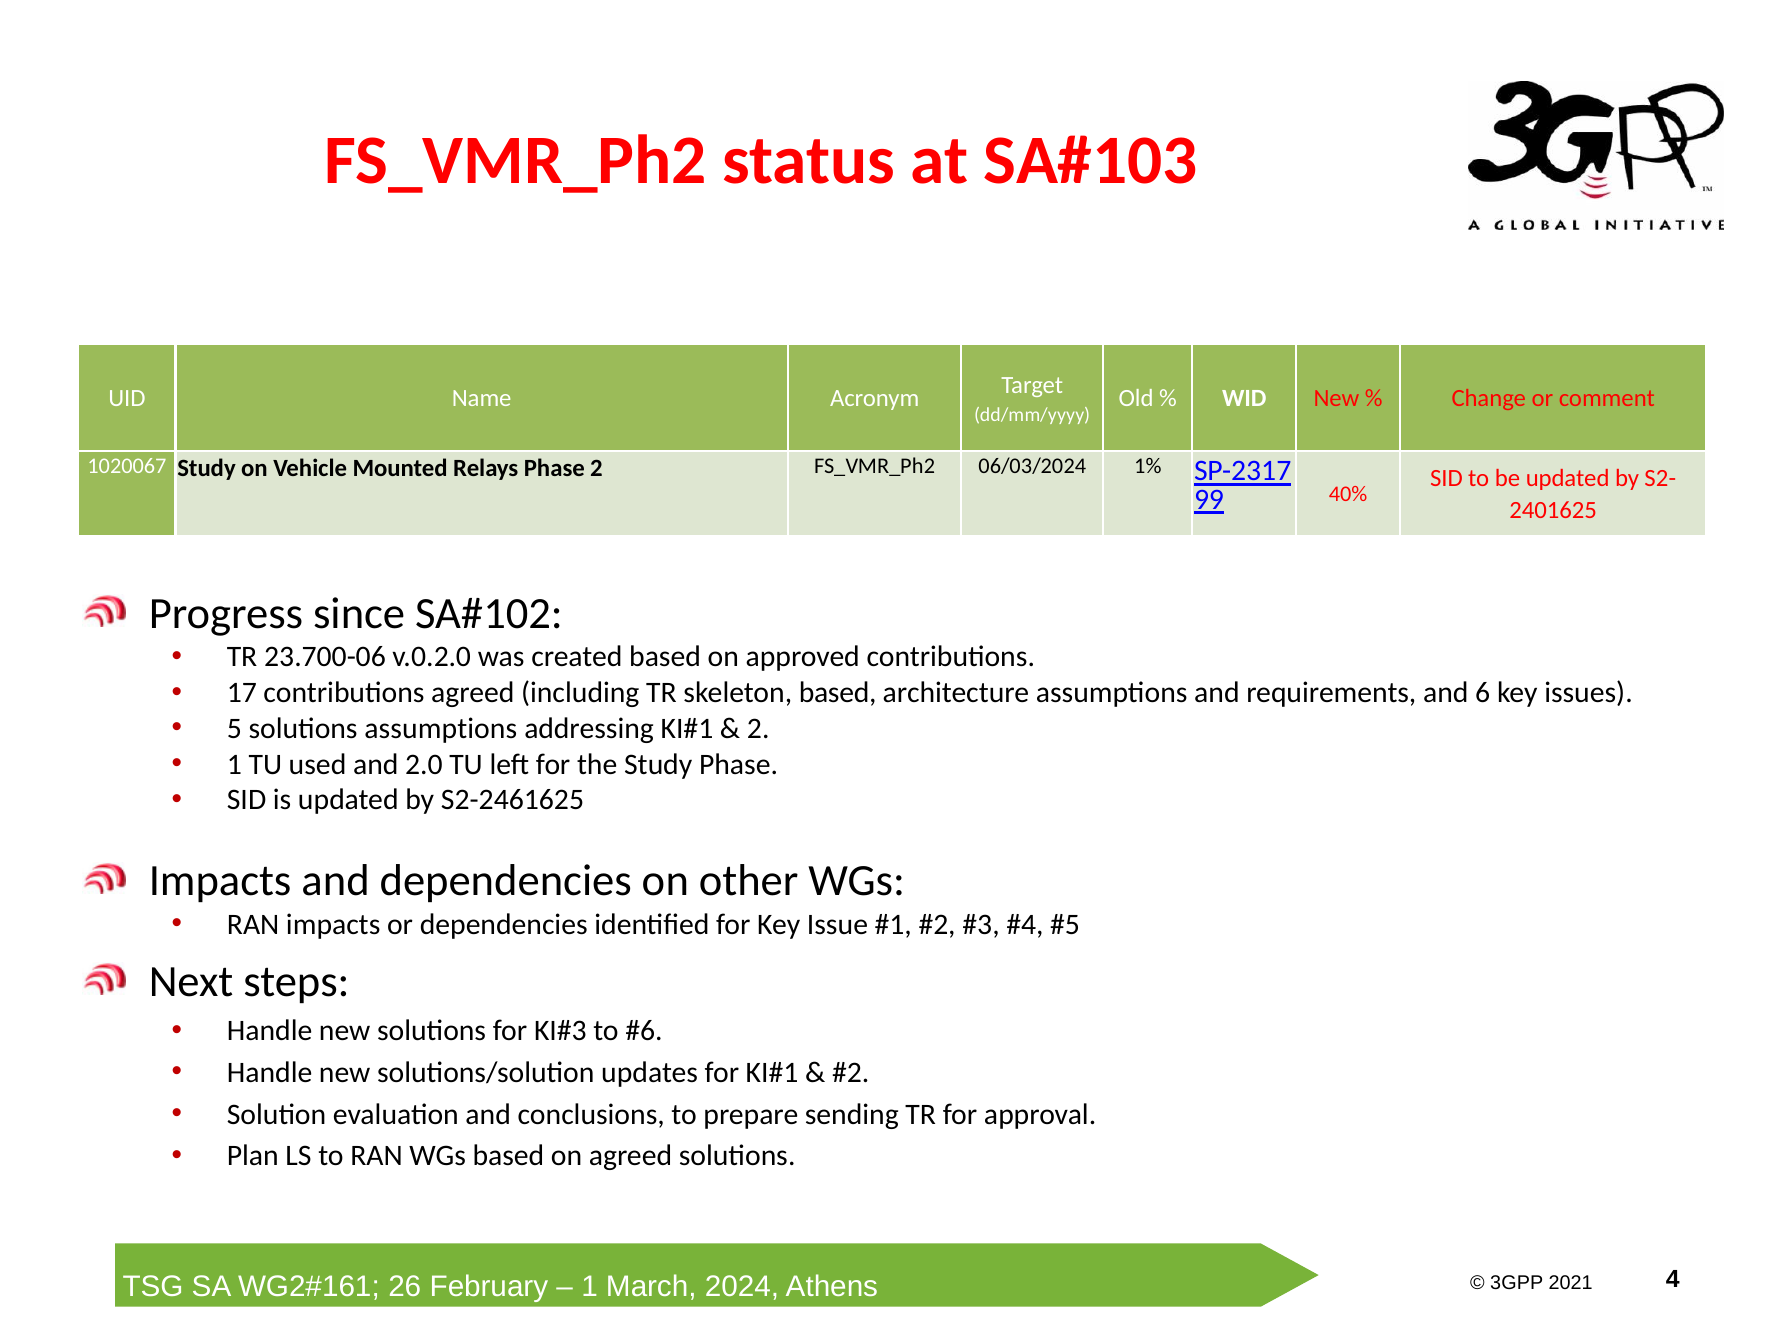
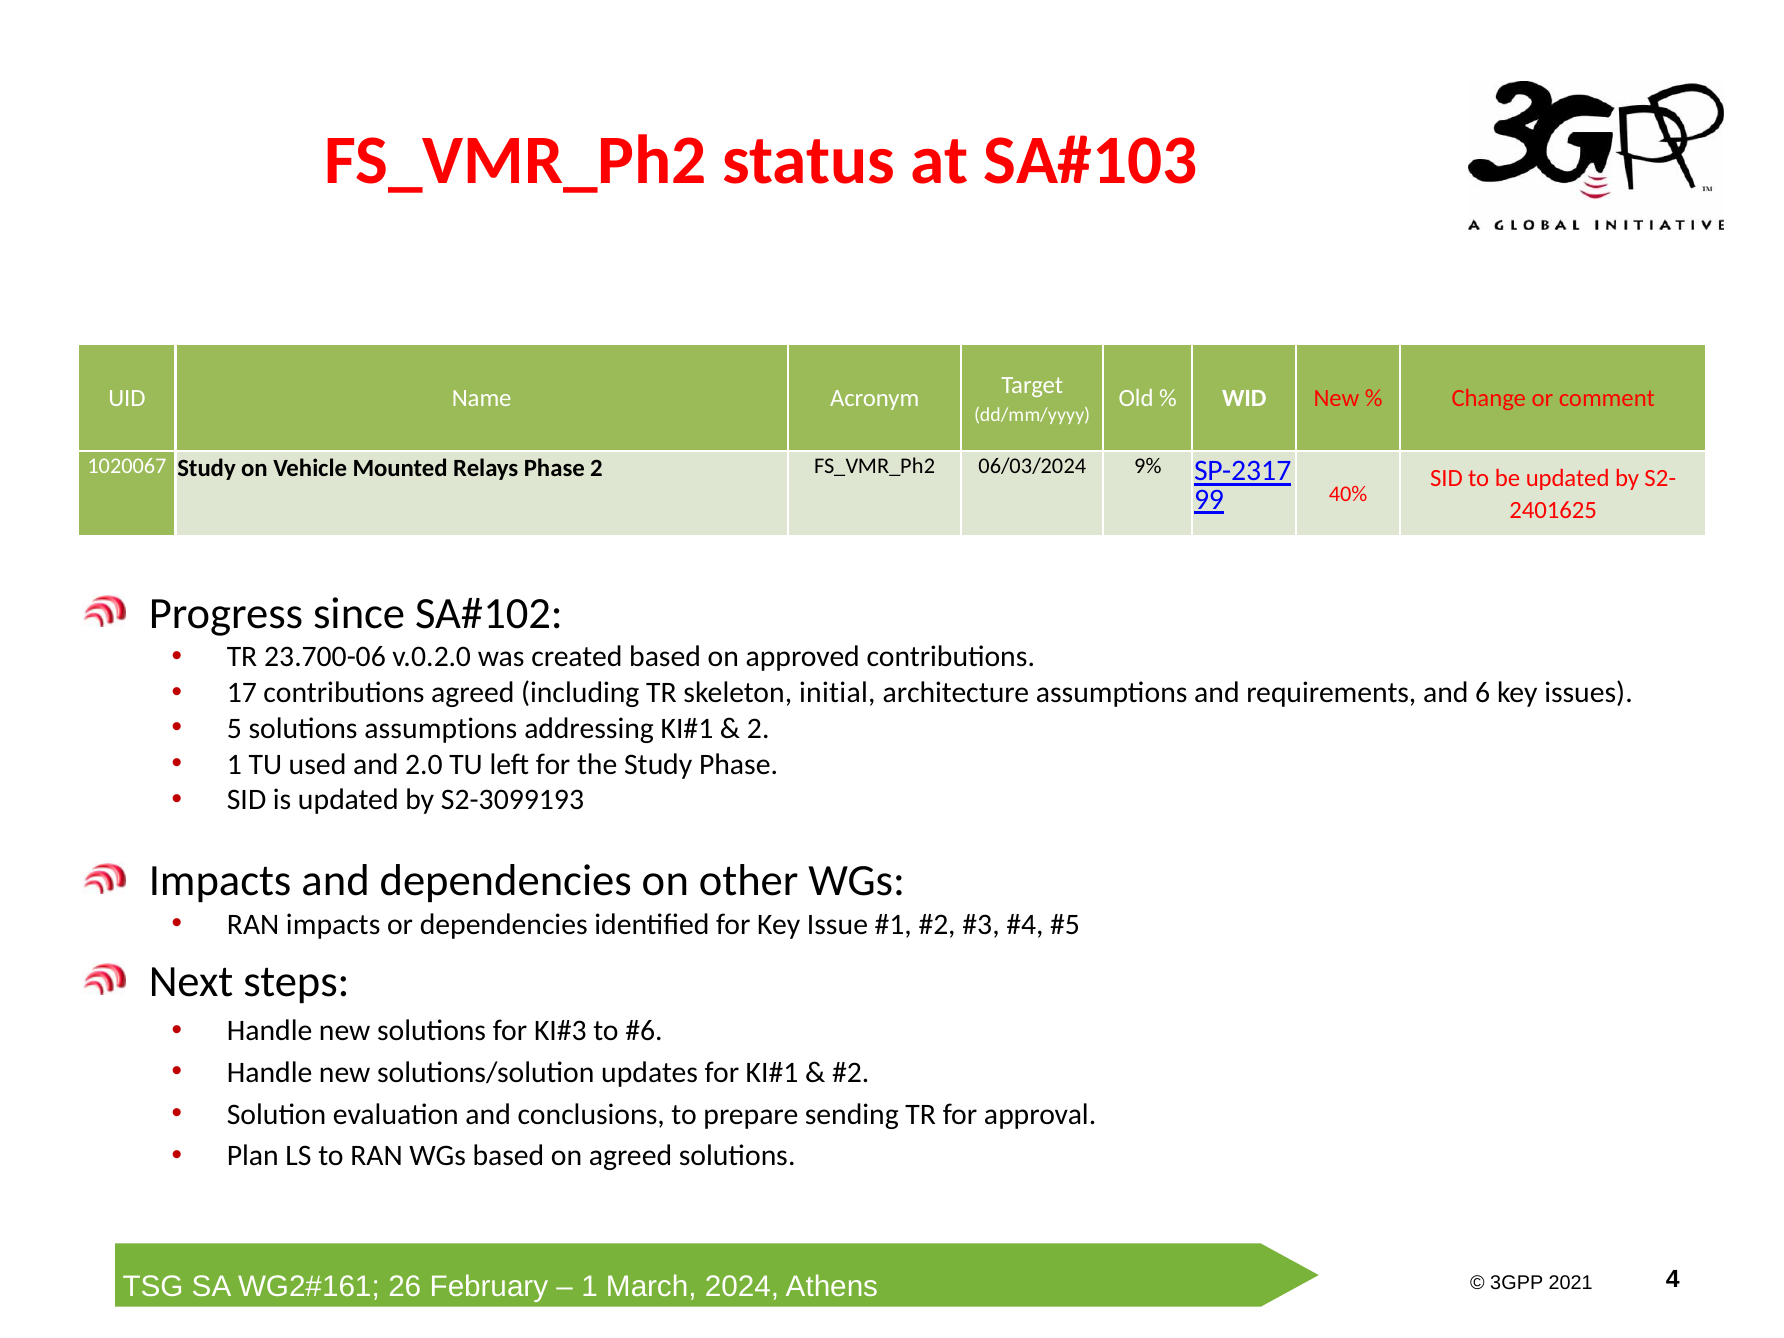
1%: 1% -> 9% (1148, 467)
skeleton based: based -> initial (837, 693)
S2-2461625: S2-2461625 -> S2-3099193 (512, 800)
